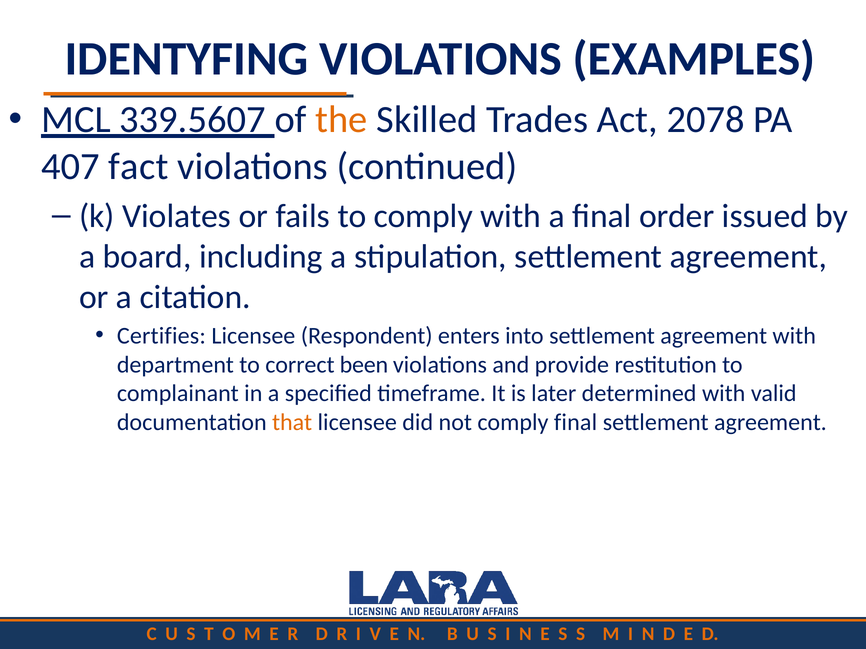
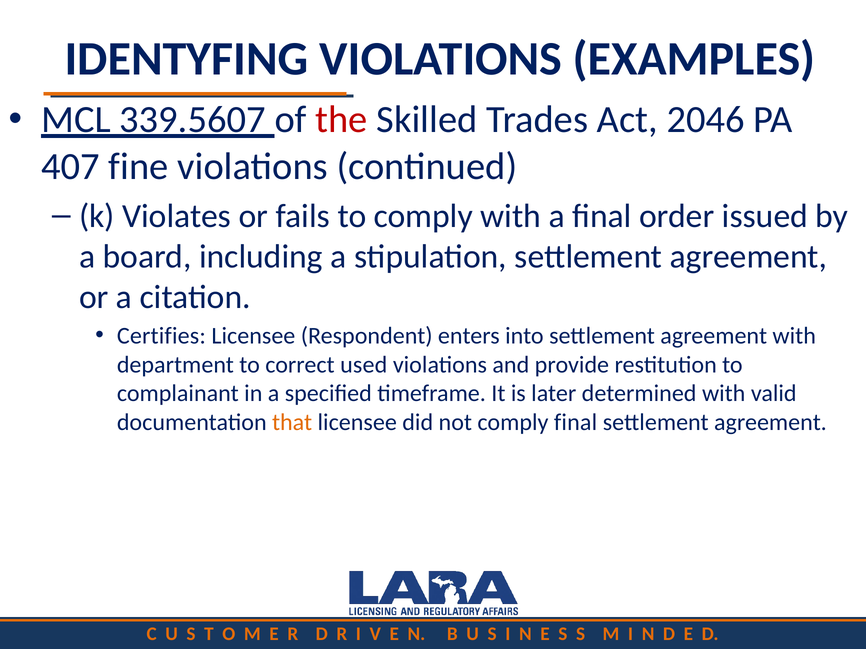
the colour: orange -> red (341, 120)
2078: 2078 -> 2046 (706, 120)
fact: fact -> fine (138, 167)
been: been -> used (364, 365)
